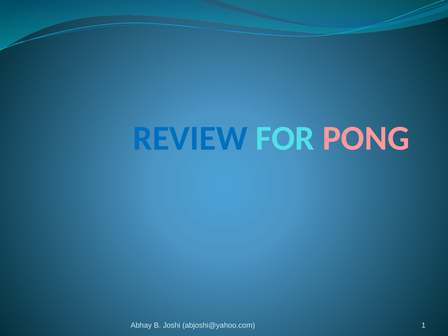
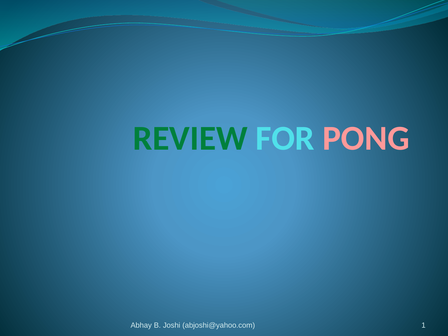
REVIEW colour: blue -> green (190, 138)
